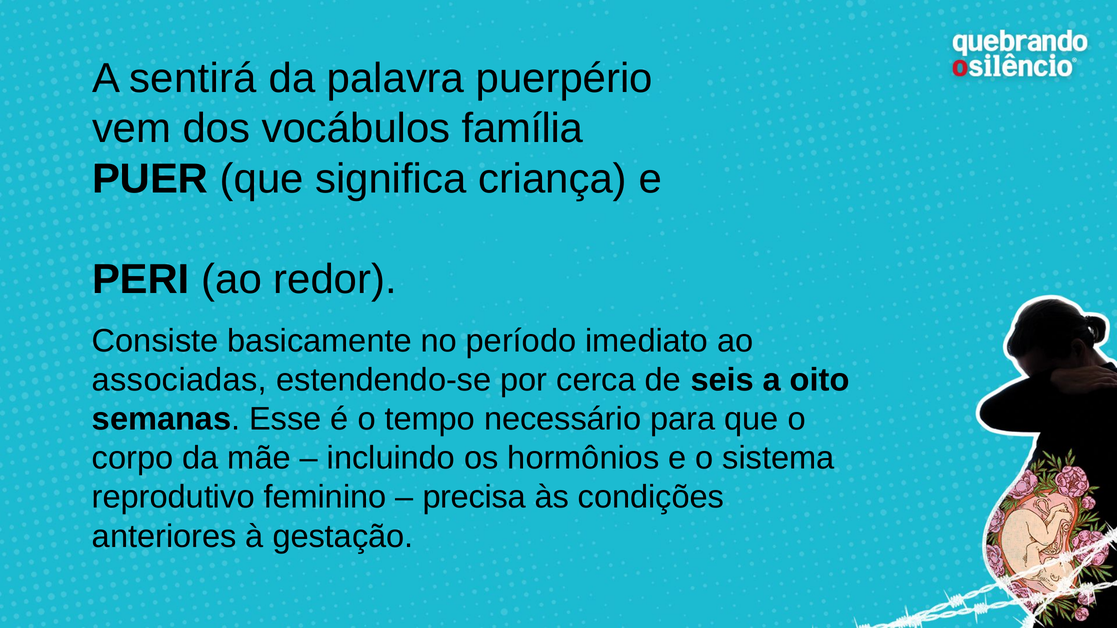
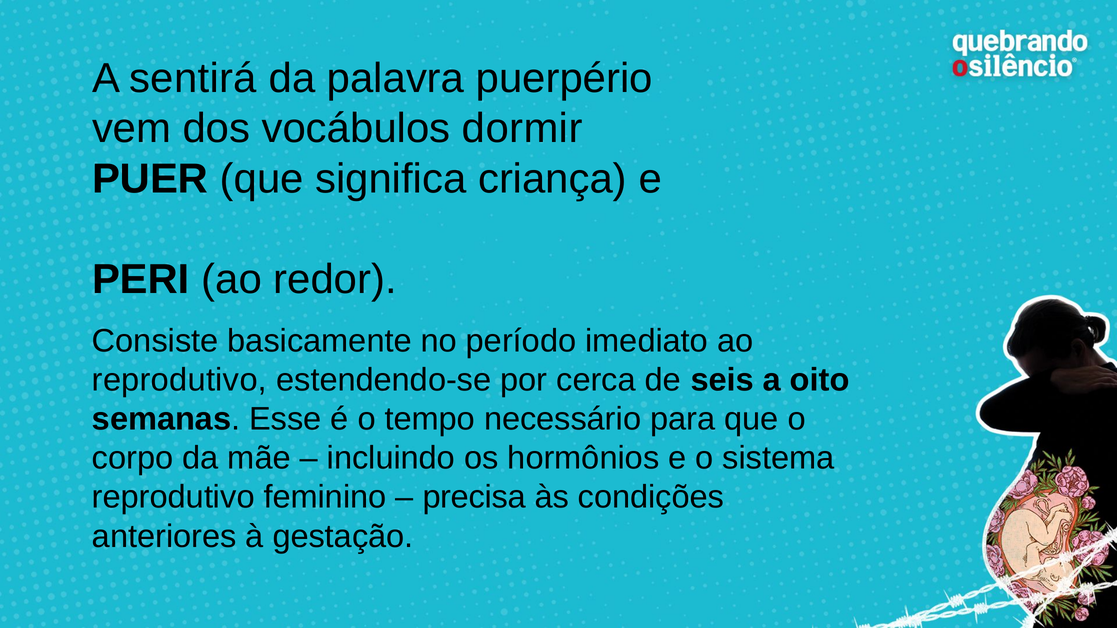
família: família -> dormir (522, 129)
associadas: associadas -> reprodutivo (179, 380)
